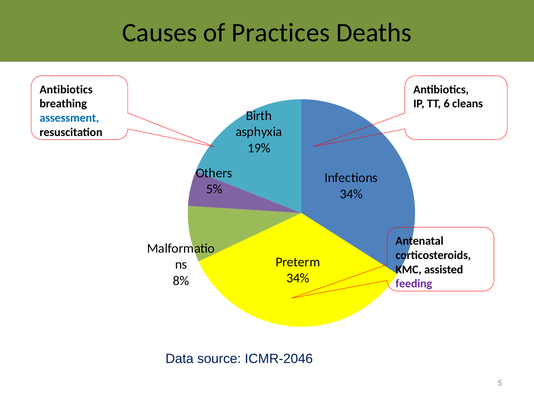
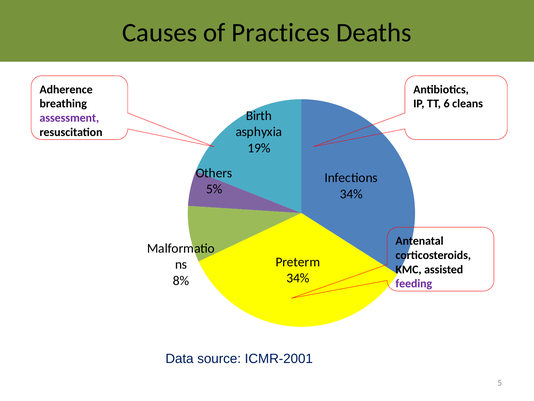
Antibiotics: Antibiotics -> Adherence (66, 89)
assessment colour: blue -> purple (69, 118)
ICMR-2046: ICMR-2046 -> ICMR-2001 (279, 358)
